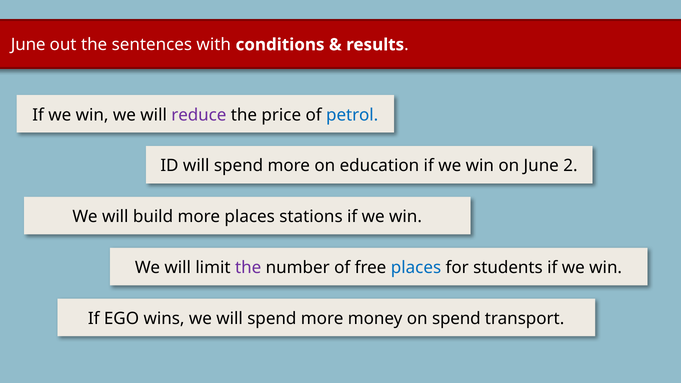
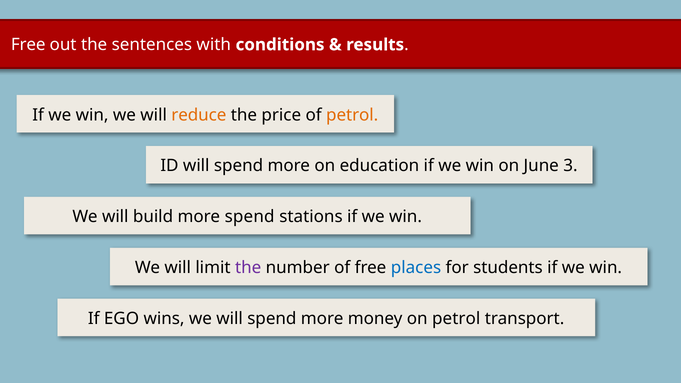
June: June -> Free (28, 45)
reduce colour: purple -> orange (199, 115)
petrol colour: blue -> orange (352, 115)
2: 2 -> 3 (570, 166)
more places: places -> spend (250, 217)
on spend: spend -> petrol (456, 319)
